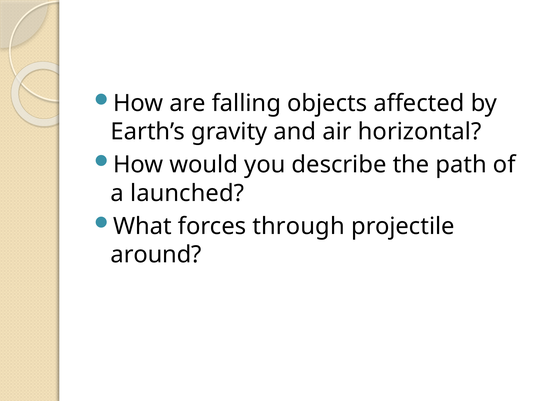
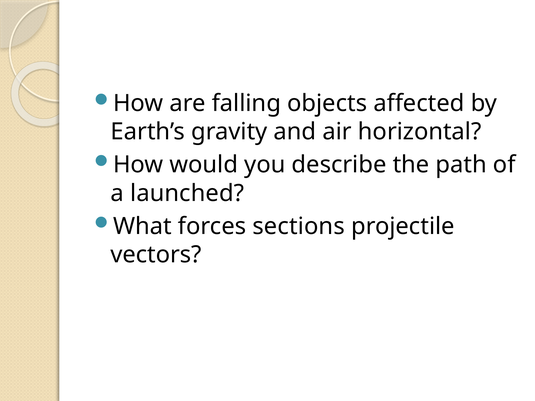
through: through -> sections (299, 226)
around: around -> vectors (156, 255)
